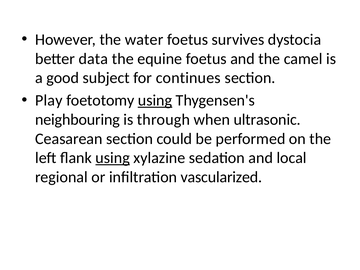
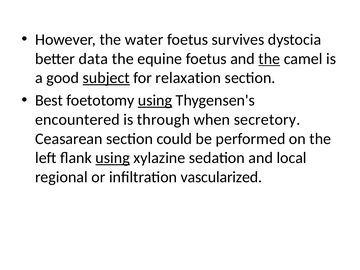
the underline: none -> present (269, 59)
subject underline: none -> present (106, 78)
continues: continues -> relaxation (188, 78)
Play: Play -> Best (49, 100)
neighbouring: neighbouring -> encountered (77, 120)
ultrasonic: ultrasonic -> secretory (267, 120)
